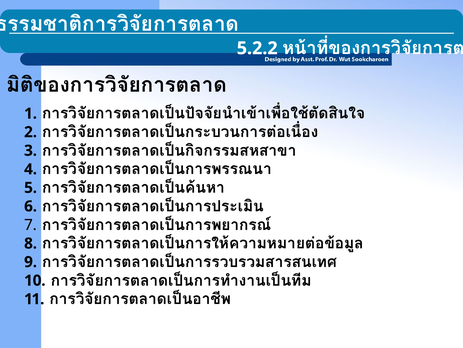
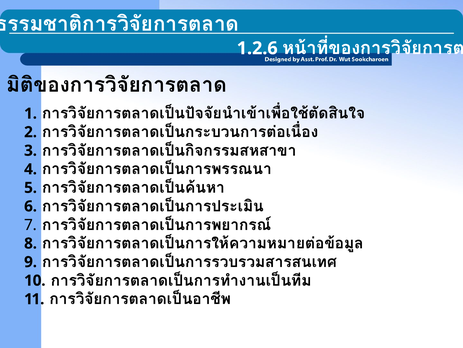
5.2.2: 5.2.2 -> 1.2.6 (257, 48)
